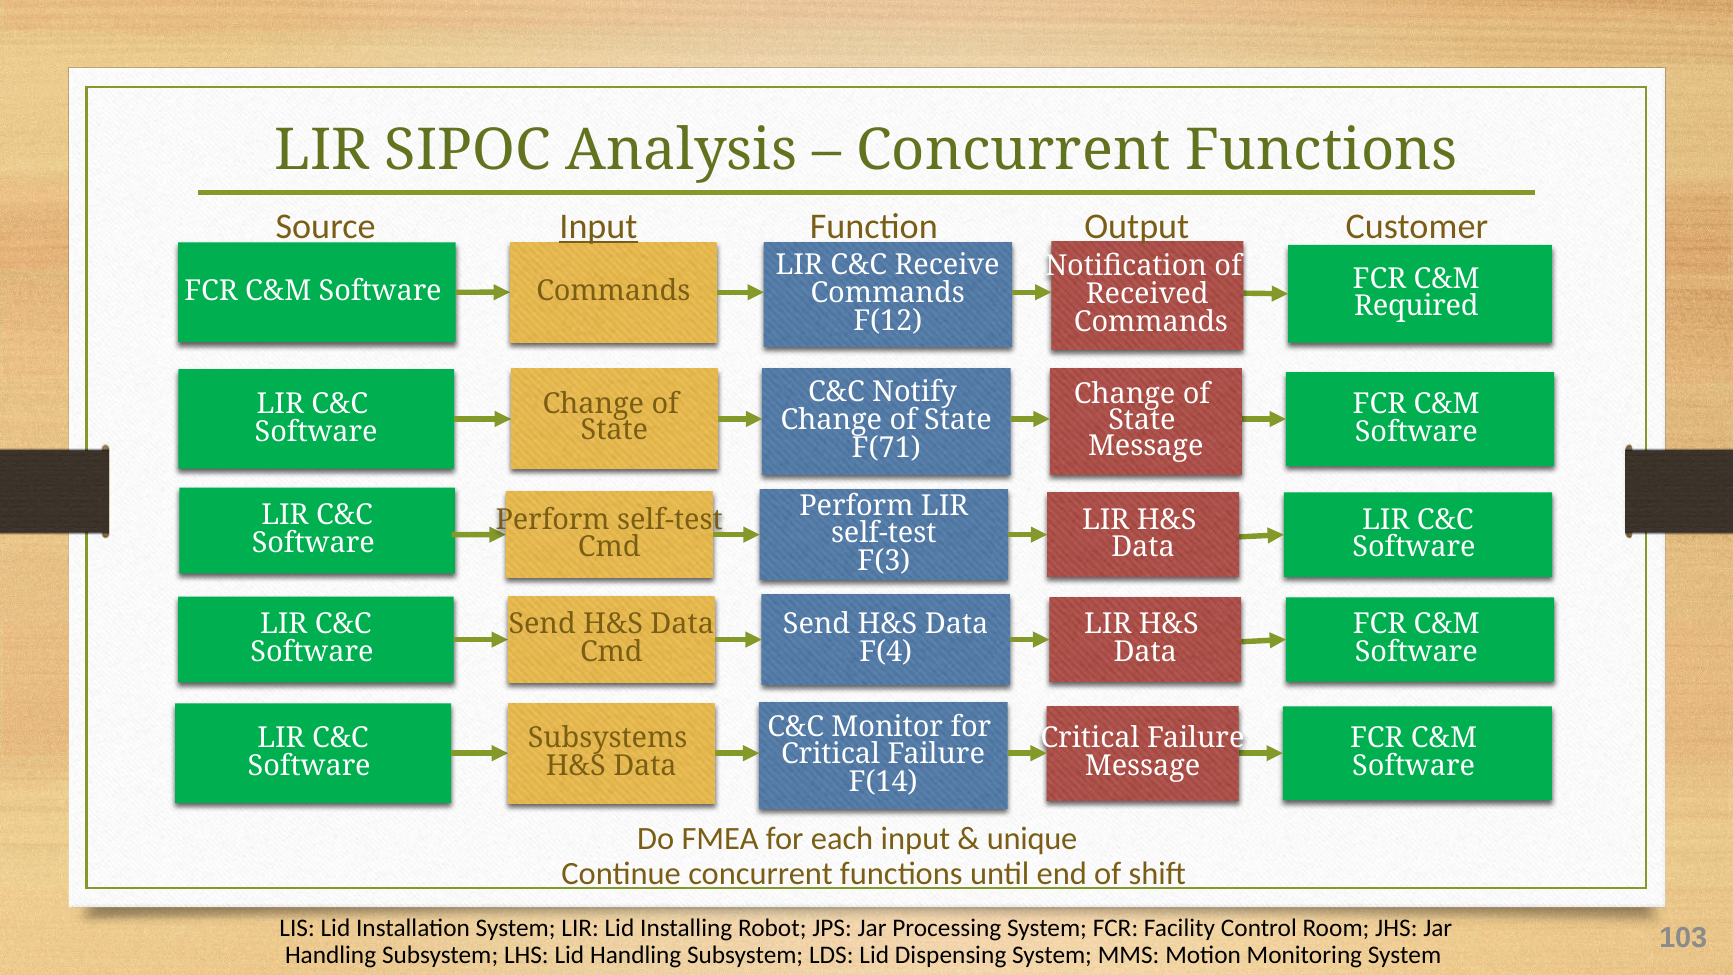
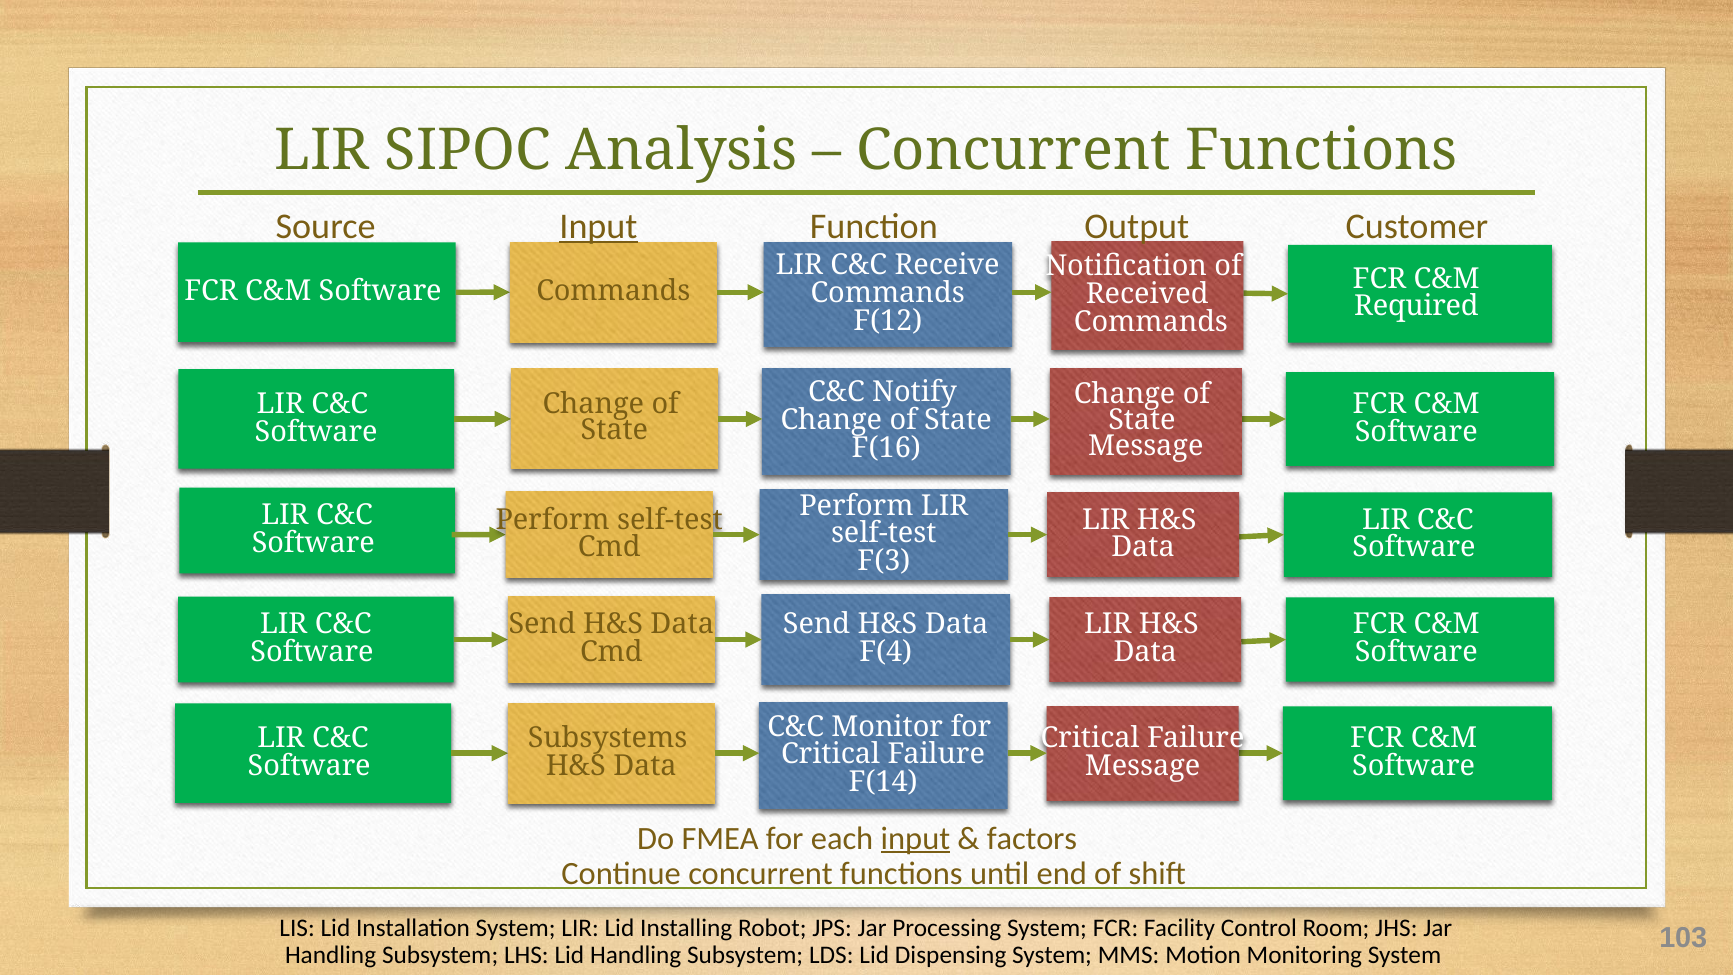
F(71: F(71 -> F(16 (886, 448)
input underline: none -> present (915, 838)
unique: unique -> factors (1032, 838)
